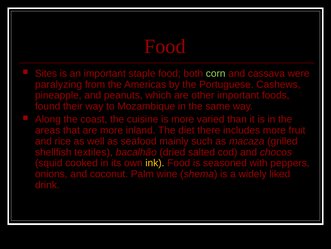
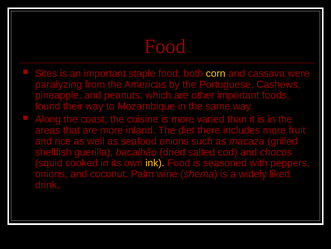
corn colour: light green -> yellow (216, 73)
seafood mainly: mainly -> onions (174, 141)
textiles: textiles -> guerilla (94, 152)
